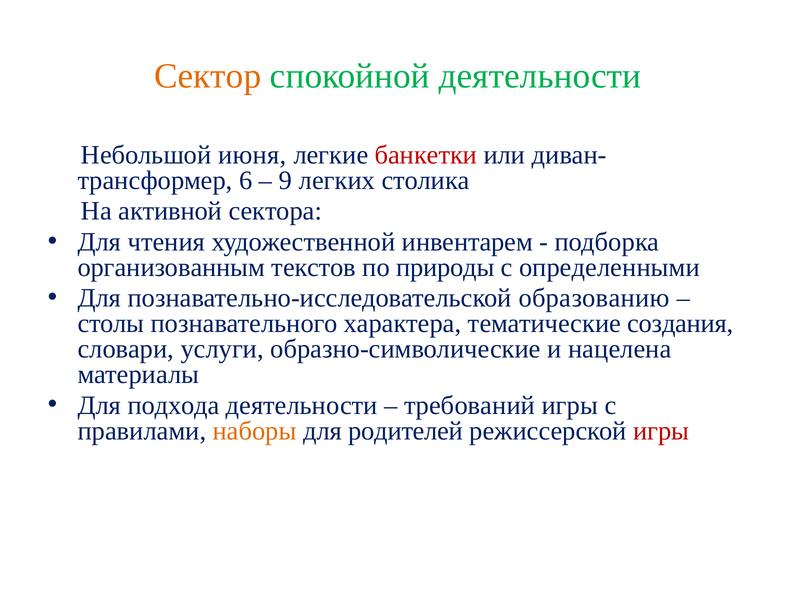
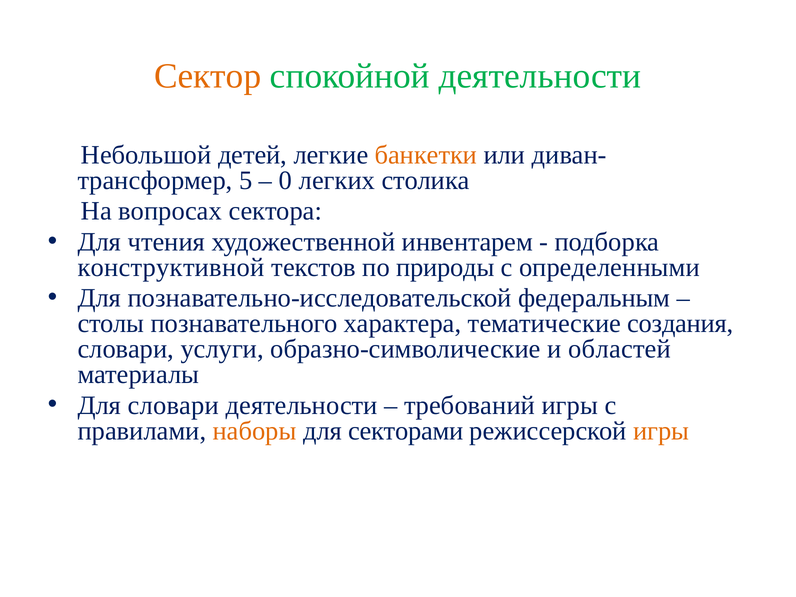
июня: июня -> детей (253, 155)
банкетки colour: red -> orange (426, 155)
6: 6 -> 5 (246, 180)
9: 9 -> 0 (286, 180)
активной: активной -> вопросах (170, 211)
организованным: организованным -> конструктивной (171, 267)
образованию: образованию -> федеральным (594, 298)
нацелена: нацелена -> областей (620, 349)
Для подхода: подхода -> словари (173, 405)
родителей: родителей -> секторами (406, 431)
игры colour: red -> orange (661, 431)
